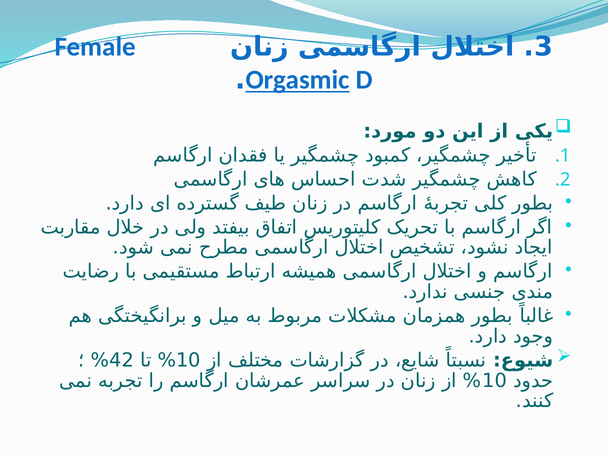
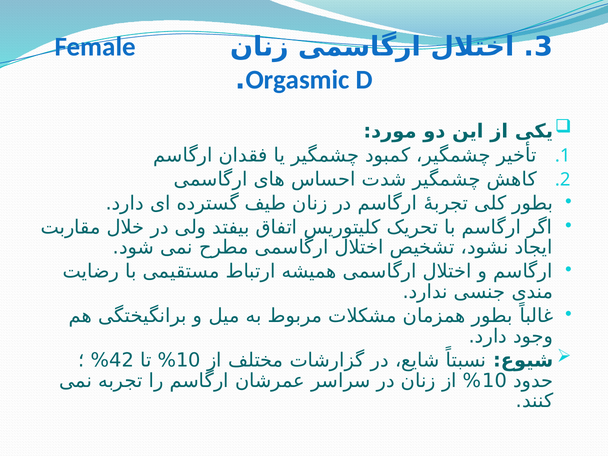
Orgasmic underline: present -> none (298, 80)
